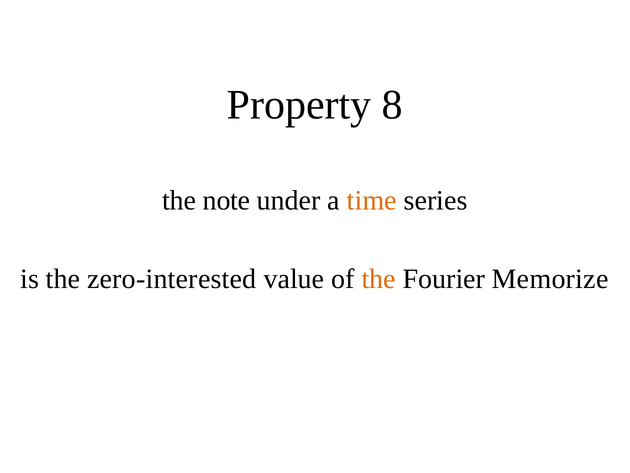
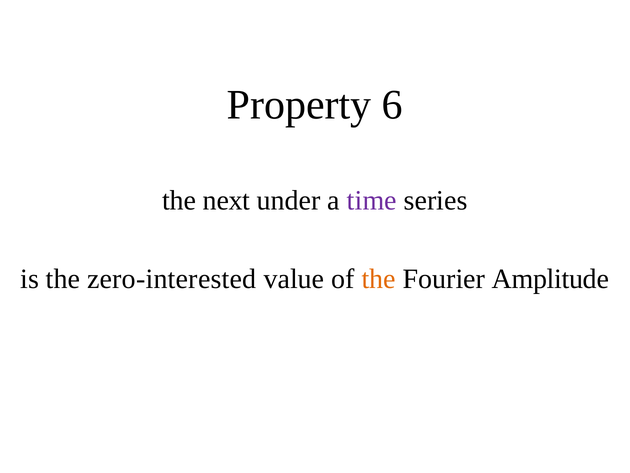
8: 8 -> 6 (392, 105)
note: note -> next (227, 200)
time colour: orange -> purple (372, 200)
Memorize: Memorize -> Amplitude (550, 279)
